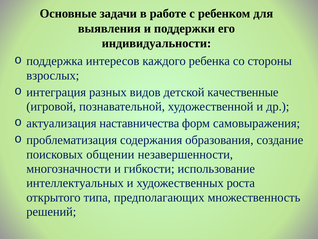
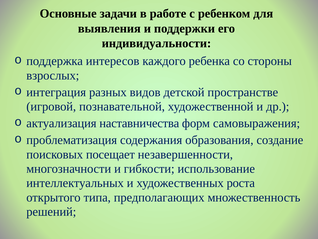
качественные: качественные -> пространстве (243, 92)
общении: общении -> посещает (110, 154)
